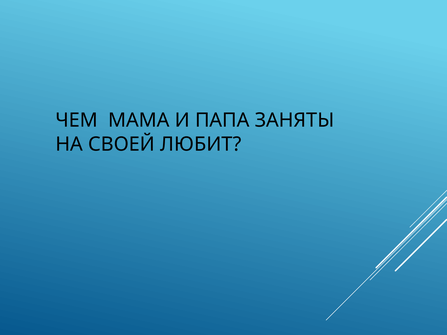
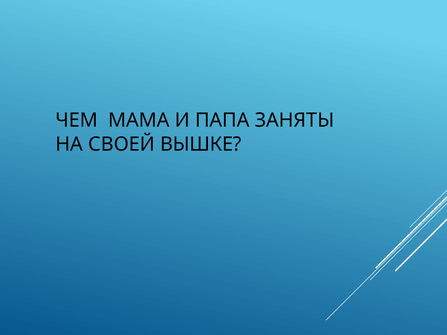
ЛЮБИТ: ЛЮБИТ -> ВЫШКЕ (201, 144)
